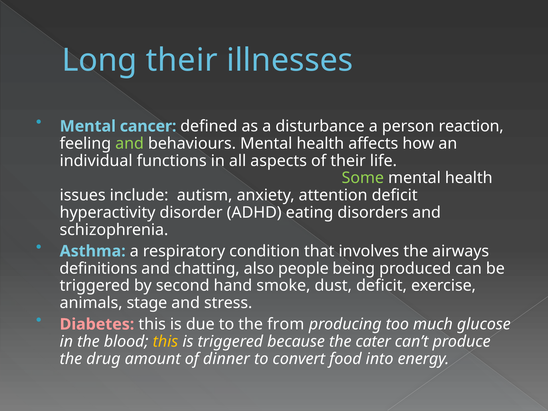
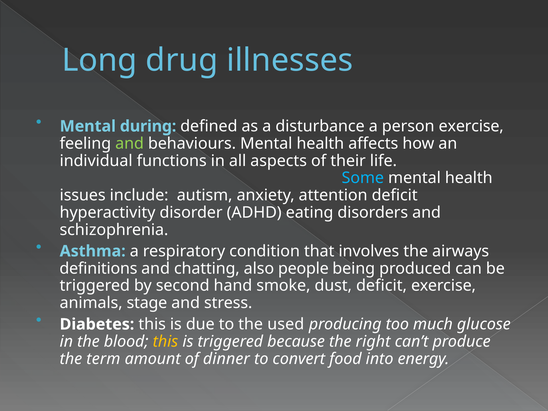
Long their: their -> drug (182, 60)
cancer: cancer -> during (148, 126)
person reaction: reaction -> exercise (471, 126)
Some colour: light green -> light blue (363, 178)
Diabetes colour: pink -> white (97, 324)
from: from -> used (286, 324)
cater: cater -> right (373, 342)
drug: drug -> term (103, 359)
